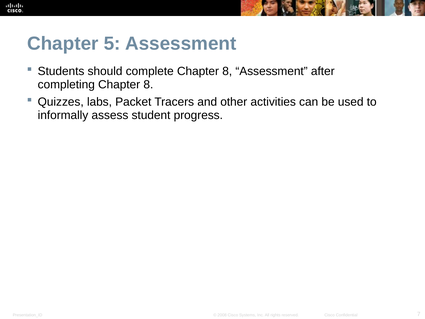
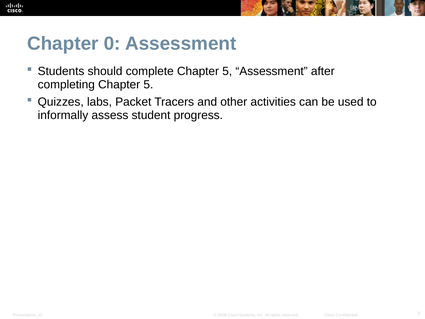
5: 5 -> 0 (112, 43)
complete Chapter 8: 8 -> 5 (227, 71)
completing Chapter 8: 8 -> 5 (148, 85)
